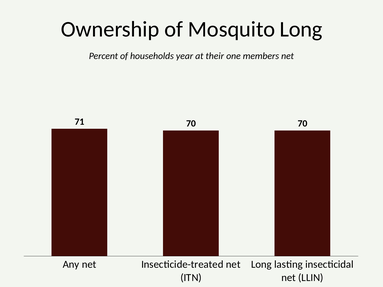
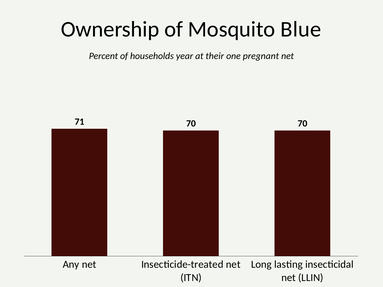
Mosquito Long: Long -> Blue (301, 29)
members: members -> pregnant (261, 56)
